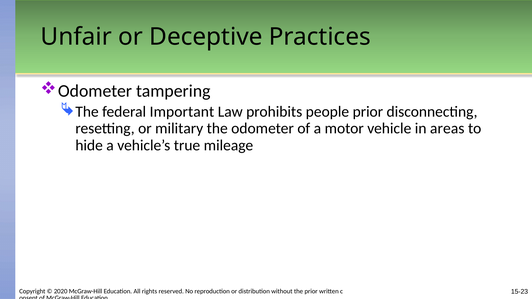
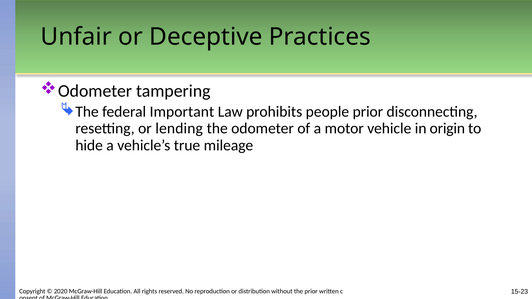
military: military -> lending (179, 129)
areas: areas -> origin (447, 129)
